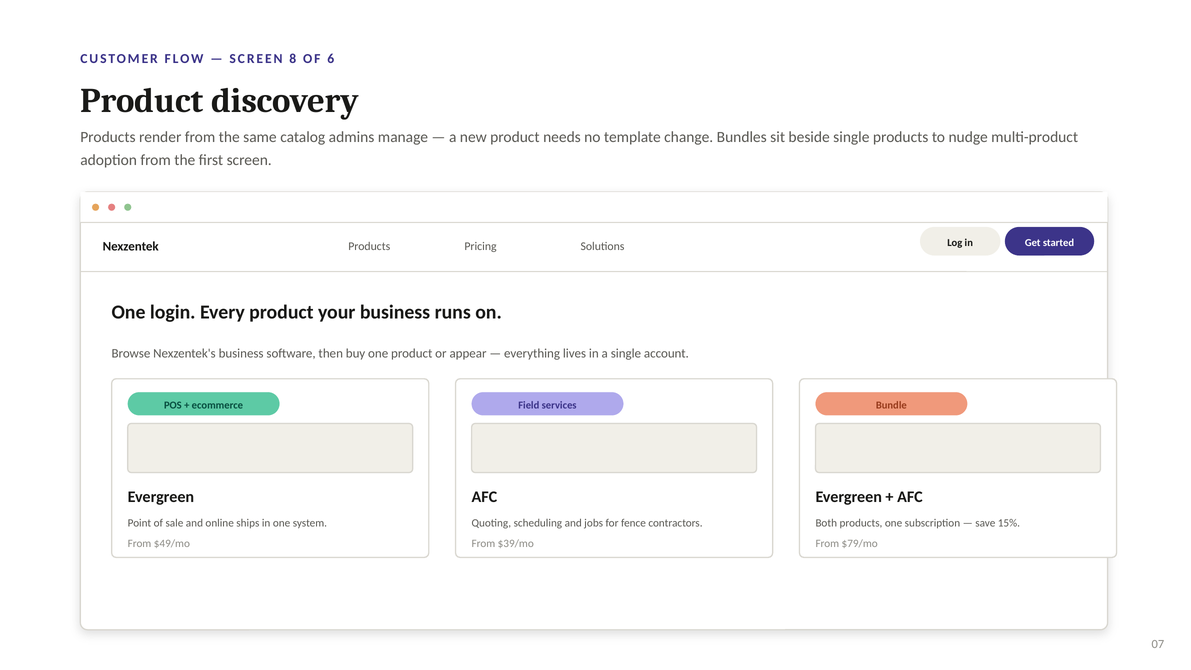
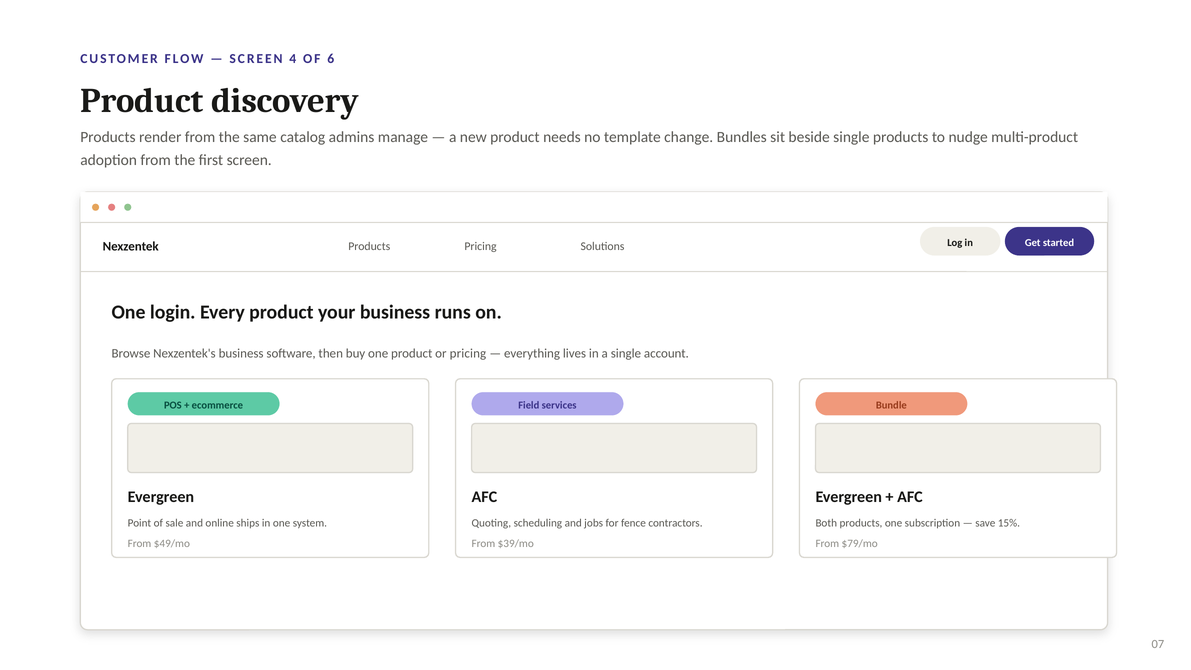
8: 8 -> 4 (293, 59)
or appear: appear -> pricing (468, 354)
